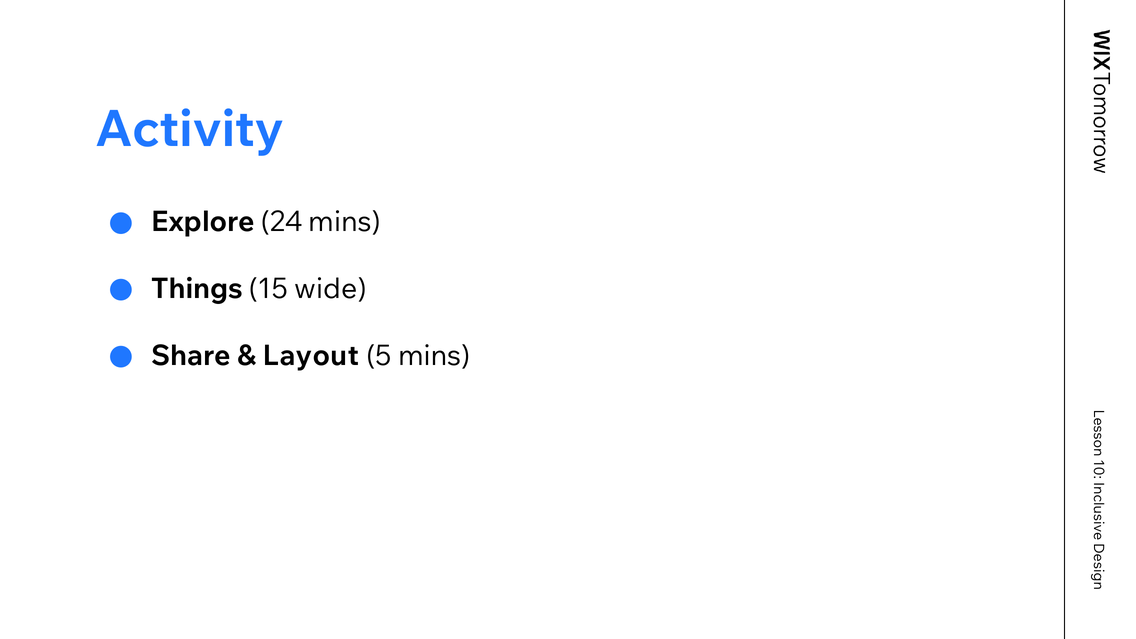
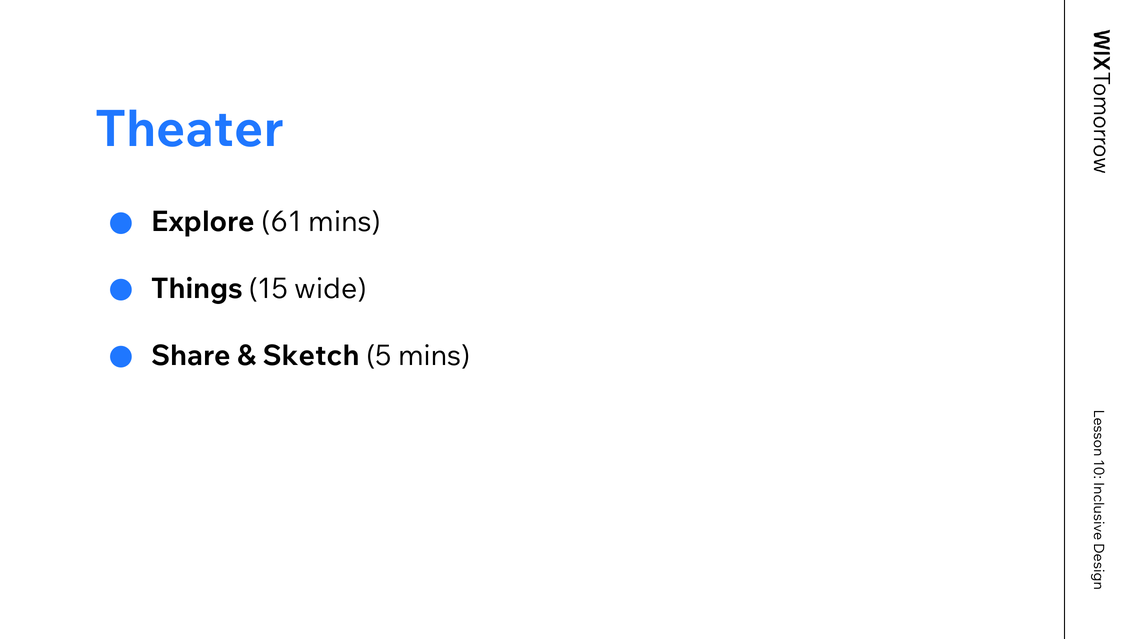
Activity: Activity -> Theater (189, 130)
24: 24 -> 61 (282, 222)
Layout: Layout -> Sketch (311, 356)
